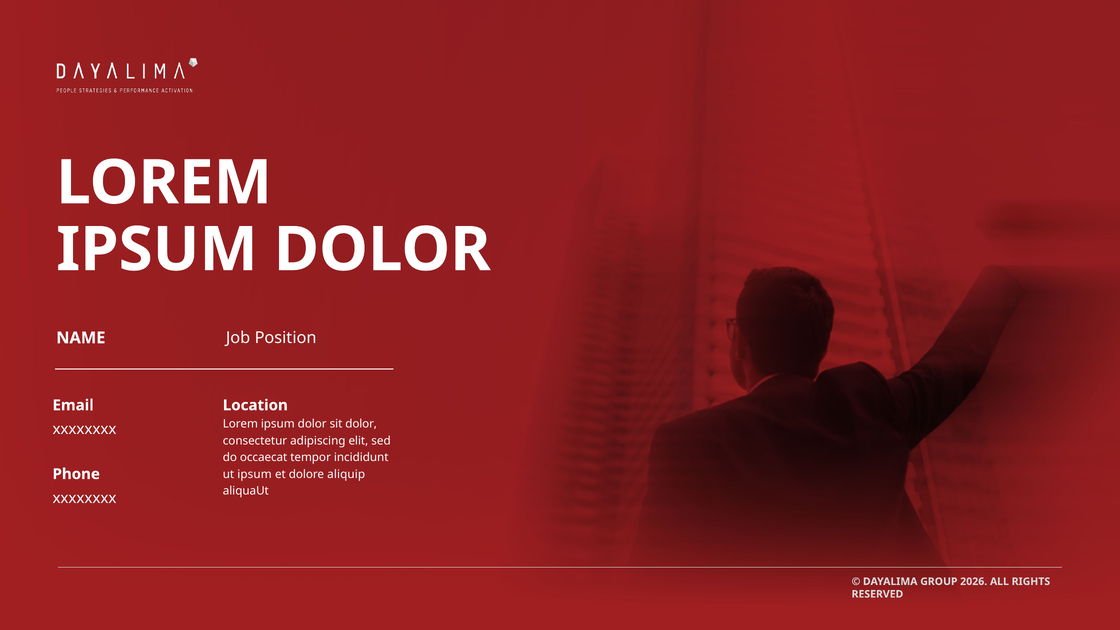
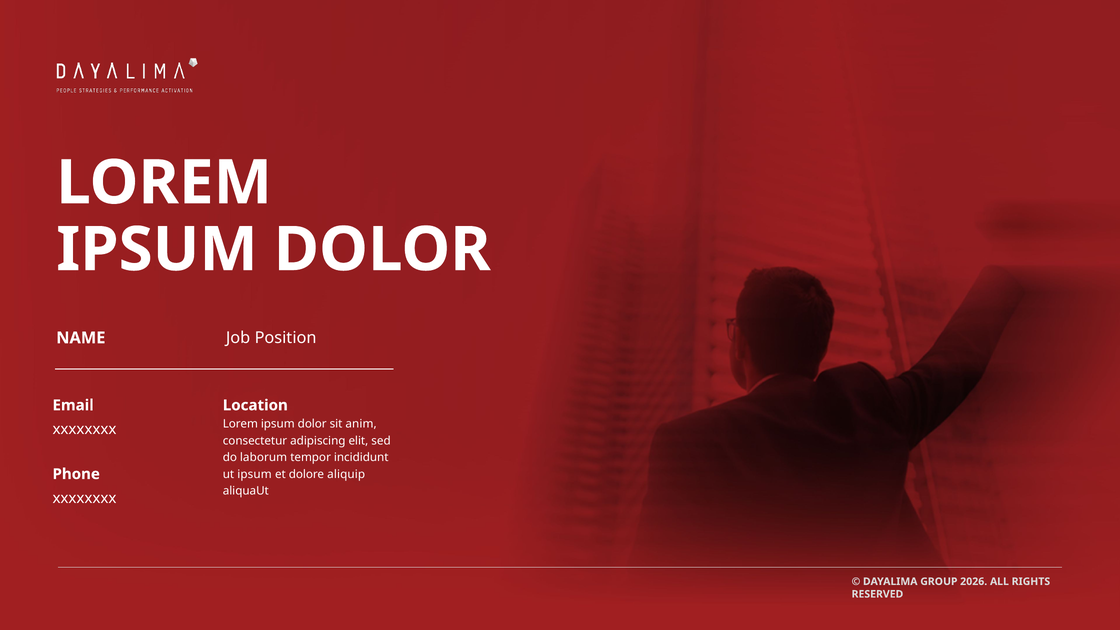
sit dolor: dolor -> anim (361, 424)
occaecat: occaecat -> laborum (264, 457)
